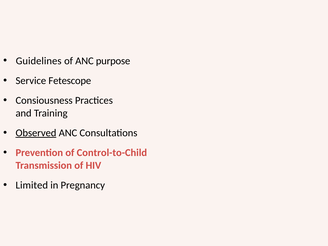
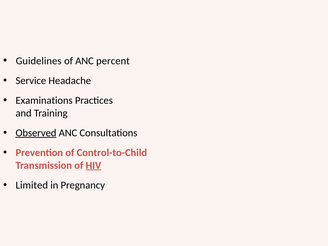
purpose: purpose -> percent (113, 61)
Fetescope: Fetescope -> Headache (70, 81)
Consiousness: Consiousness -> Examinations (44, 101)
HIV underline: none -> present (93, 165)
